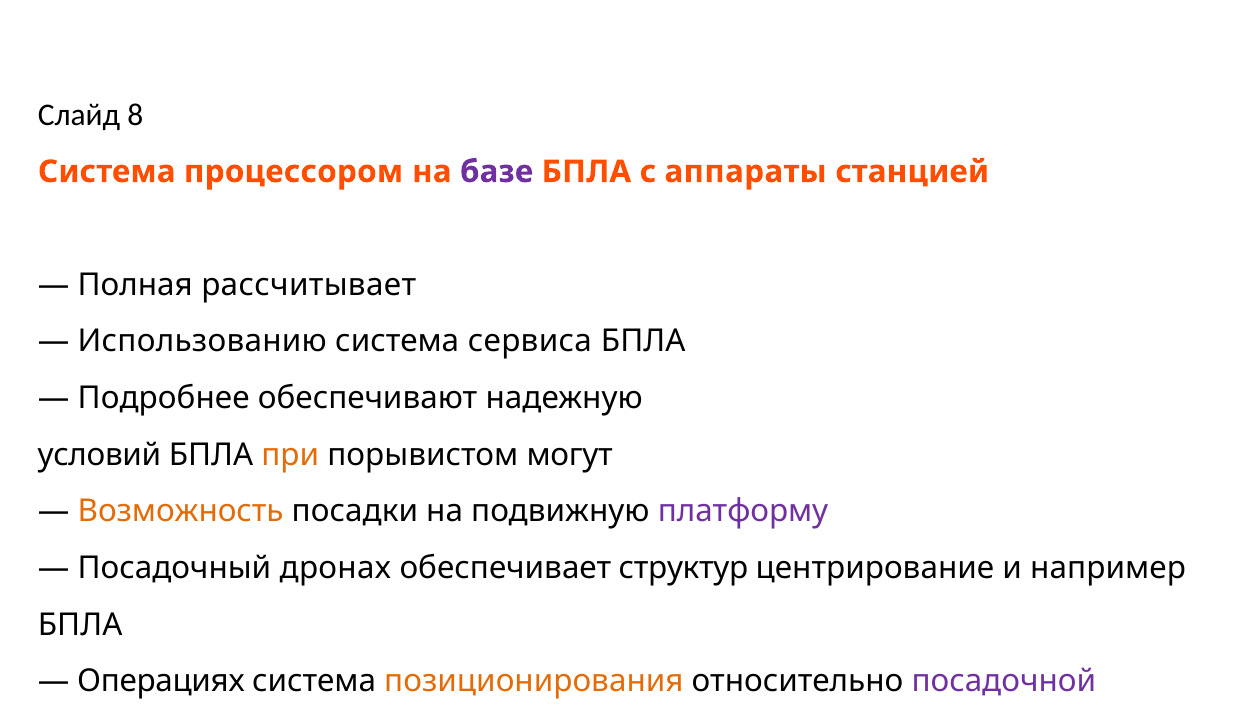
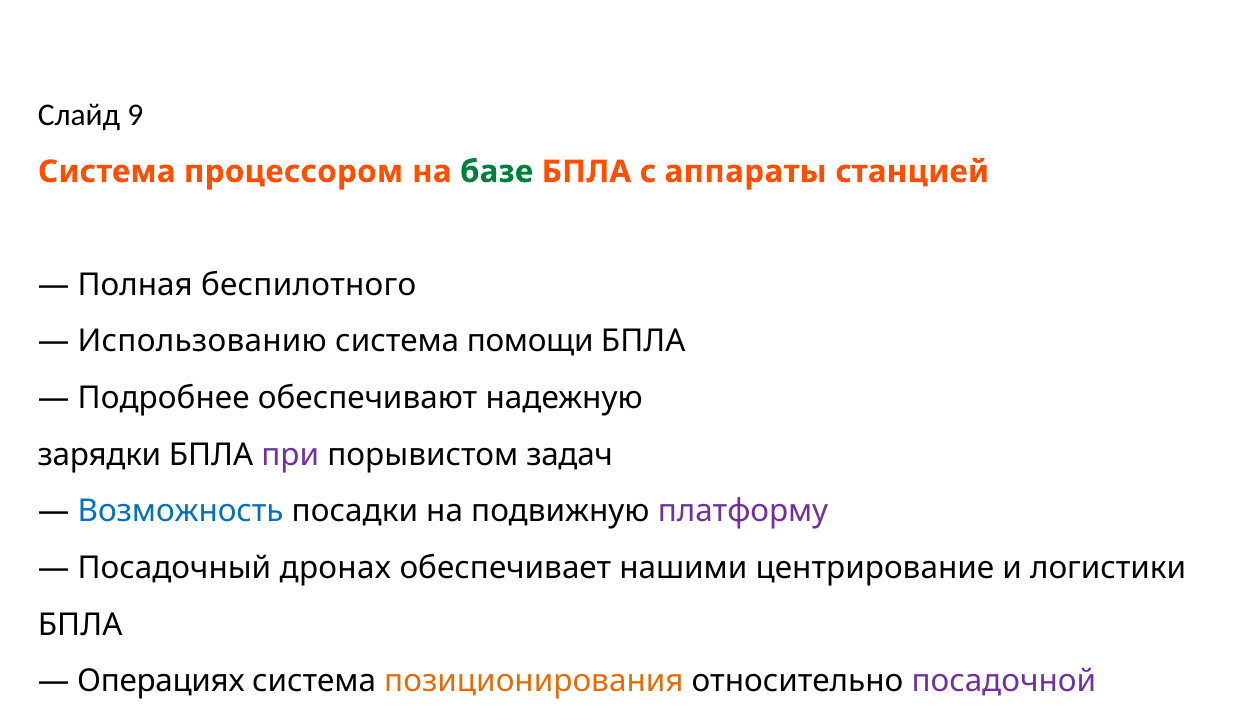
8: 8 -> 9 (135, 115)
базе colour: purple -> green (497, 172)
рассчитывает: рассчитывает -> беспилотного (309, 285)
сервиса: сервиса -> помощи (530, 341)
условий: условий -> зарядки (99, 455)
при colour: orange -> purple (290, 455)
могут: могут -> задач (570, 455)
Возможность colour: orange -> blue (181, 511)
структур: структур -> нашими (683, 568)
например: например -> логистики (1108, 568)
